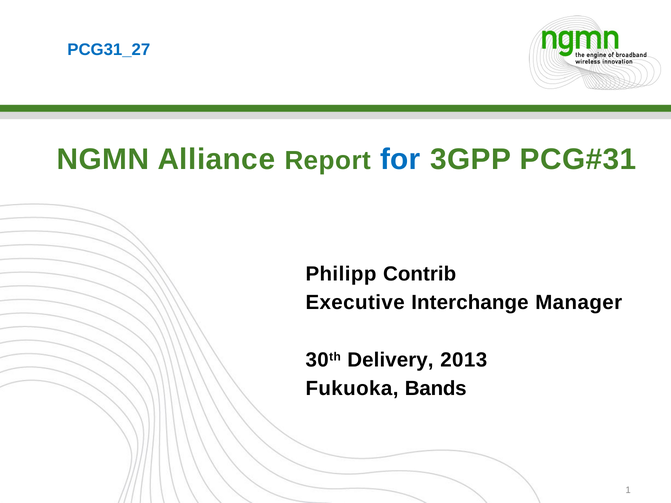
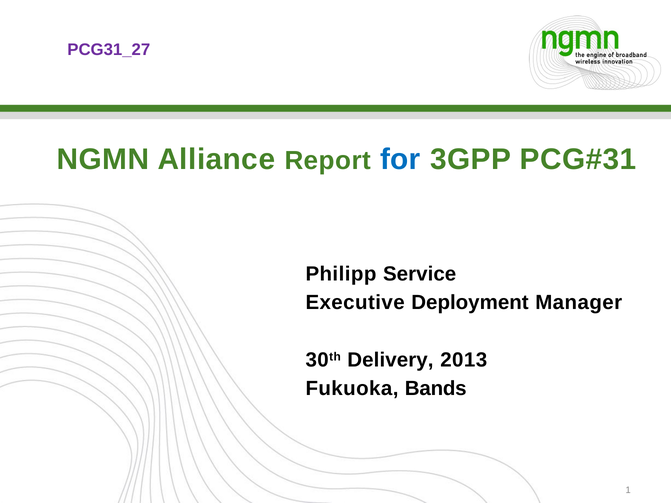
PCG31_27 colour: blue -> purple (109, 49)
Contrib: Contrib -> Service (420, 274)
Interchange: Interchange -> Deployment (470, 303)
